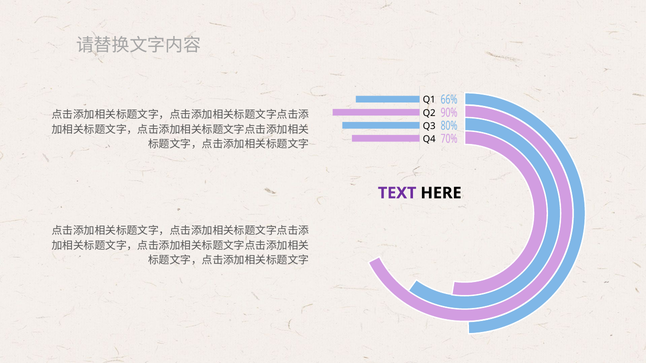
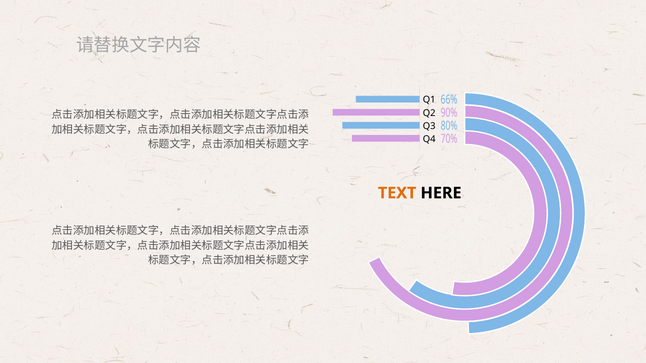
TEXT colour: purple -> orange (397, 193)
